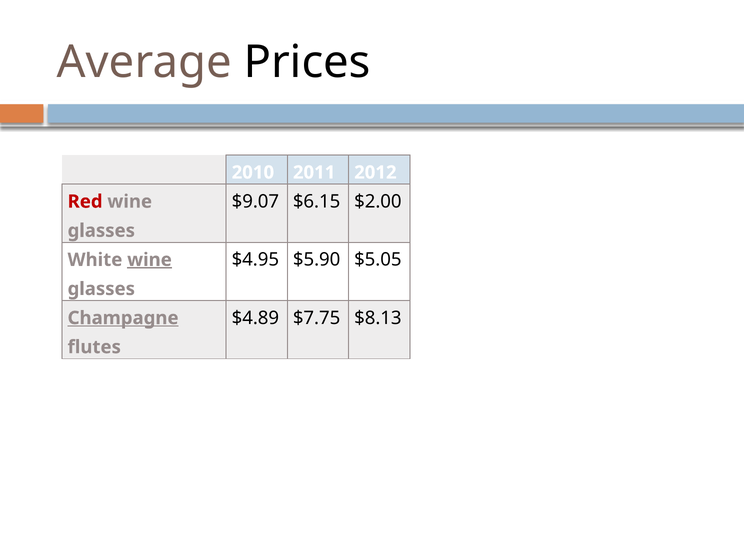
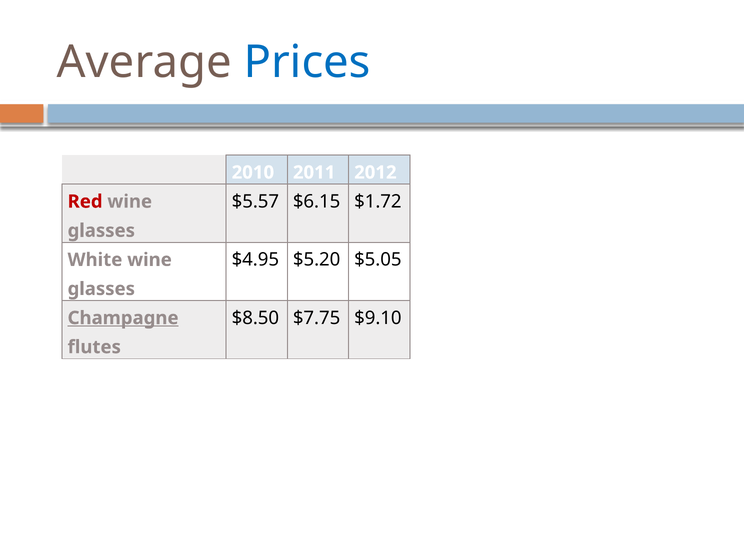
Prices colour: black -> blue (307, 62)
$9.07: $9.07 -> $5.57 (255, 202)
$2.00: $2.00 -> $1.72 (378, 202)
$5.90: $5.90 -> $5.20 (317, 260)
wine underline: present -> none (149, 260)
$4.89: $4.89 -> $8.50 (255, 318)
$8.13: $8.13 -> $9.10 (378, 318)
